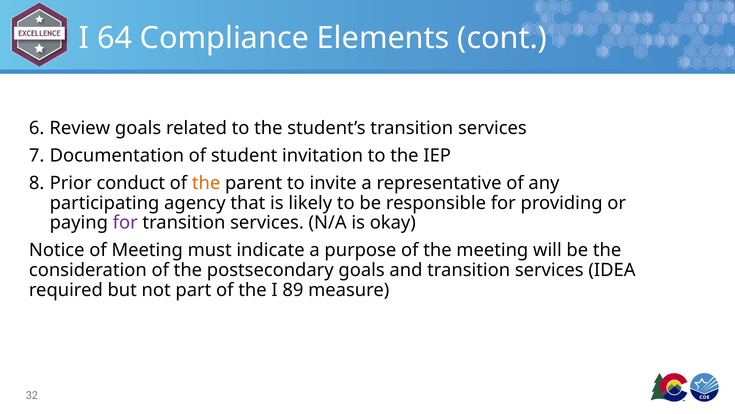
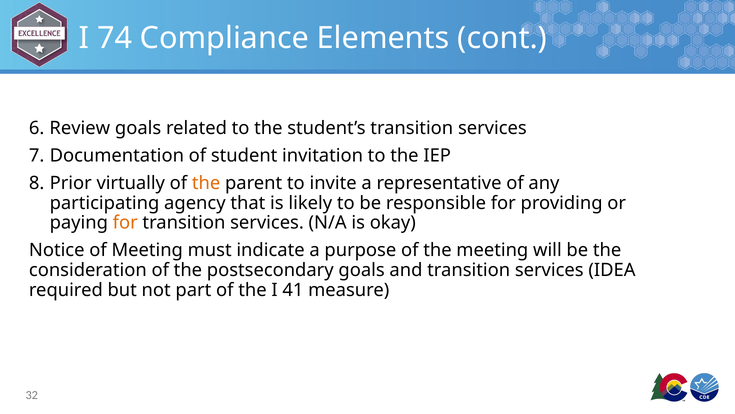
64: 64 -> 74 (115, 38)
conduct: conduct -> virtually (131, 183)
for colour: purple -> orange (125, 223)
89: 89 -> 41 (293, 290)
